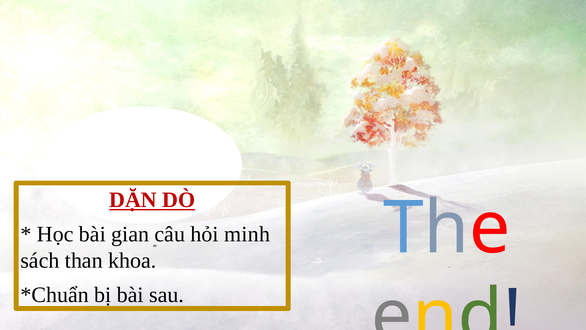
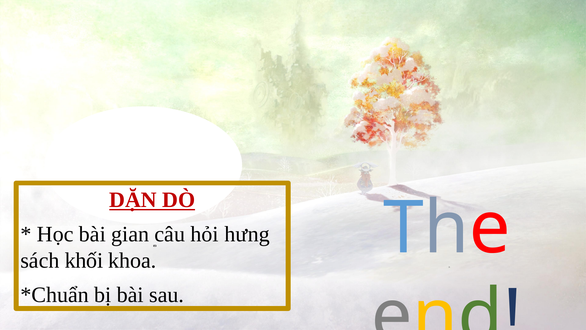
minh: minh -> hưng (247, 234)
than: than -> khối (84, 260)
